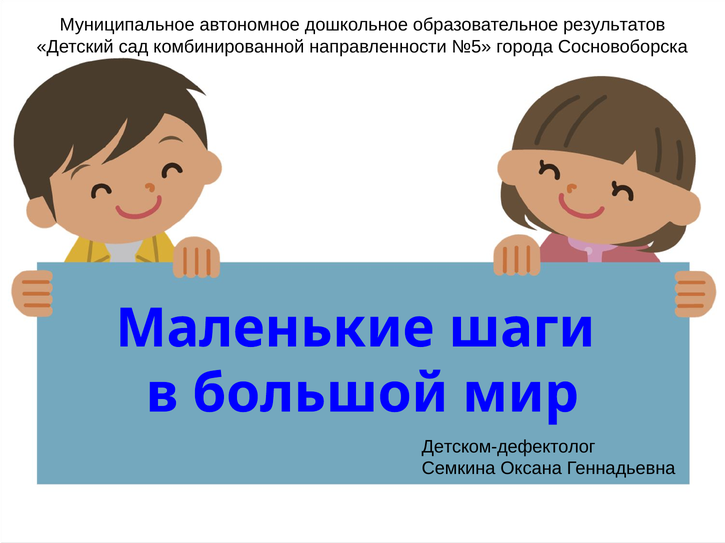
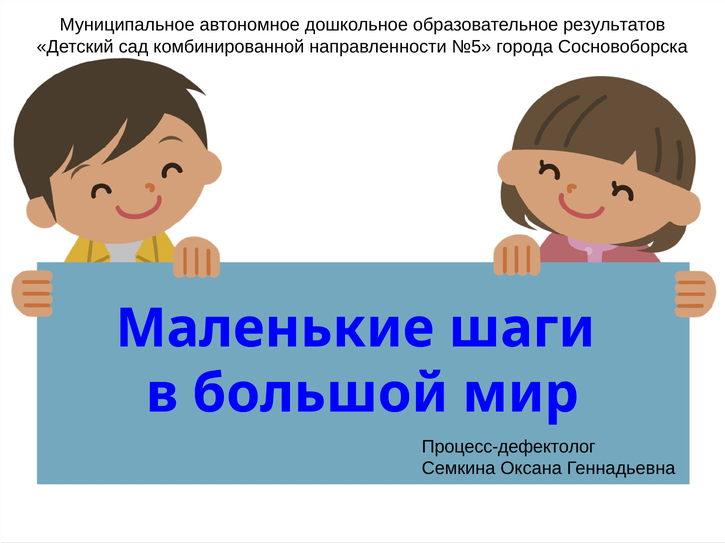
Детском-дефектолог: Детском-дефектолог -> Процесс-дефектолог (509, 447)
